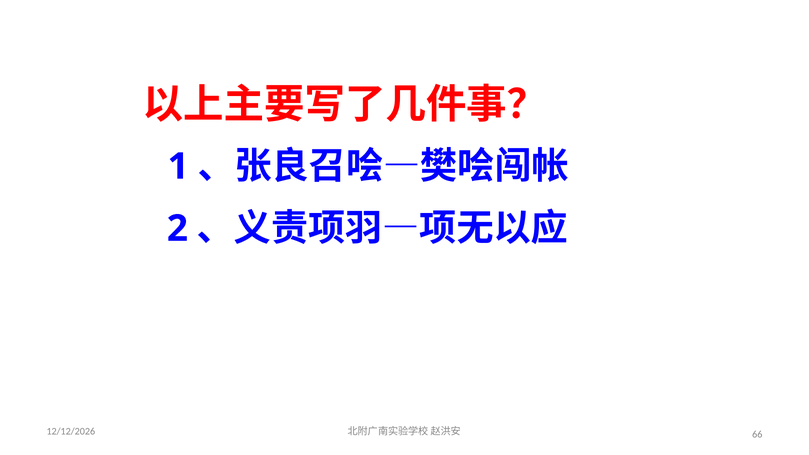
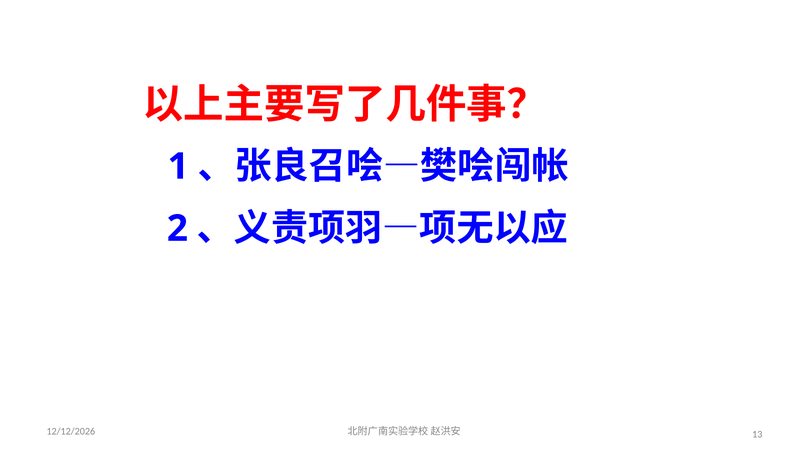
66: 66 -> 13 (757, 434)
